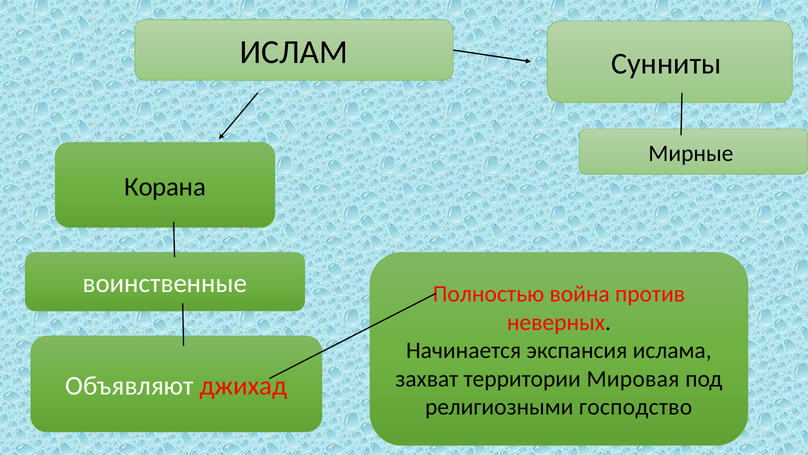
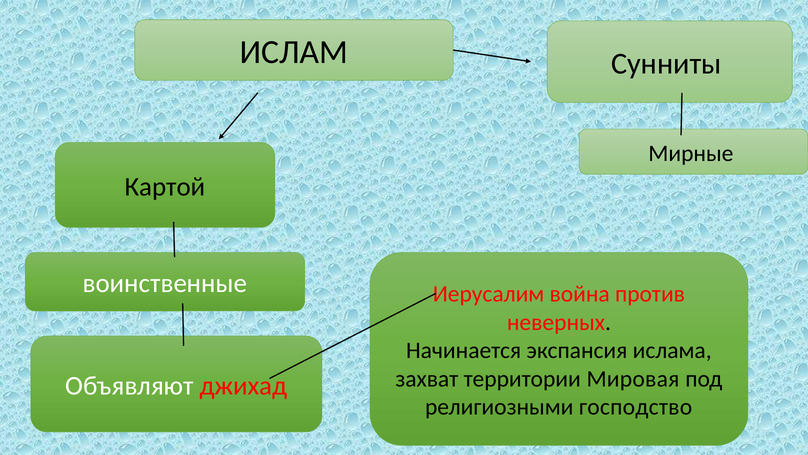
Корана: Корана -> Картой (165, 187)
Полностью: Полностью -> Иерусалим (489, 294)
